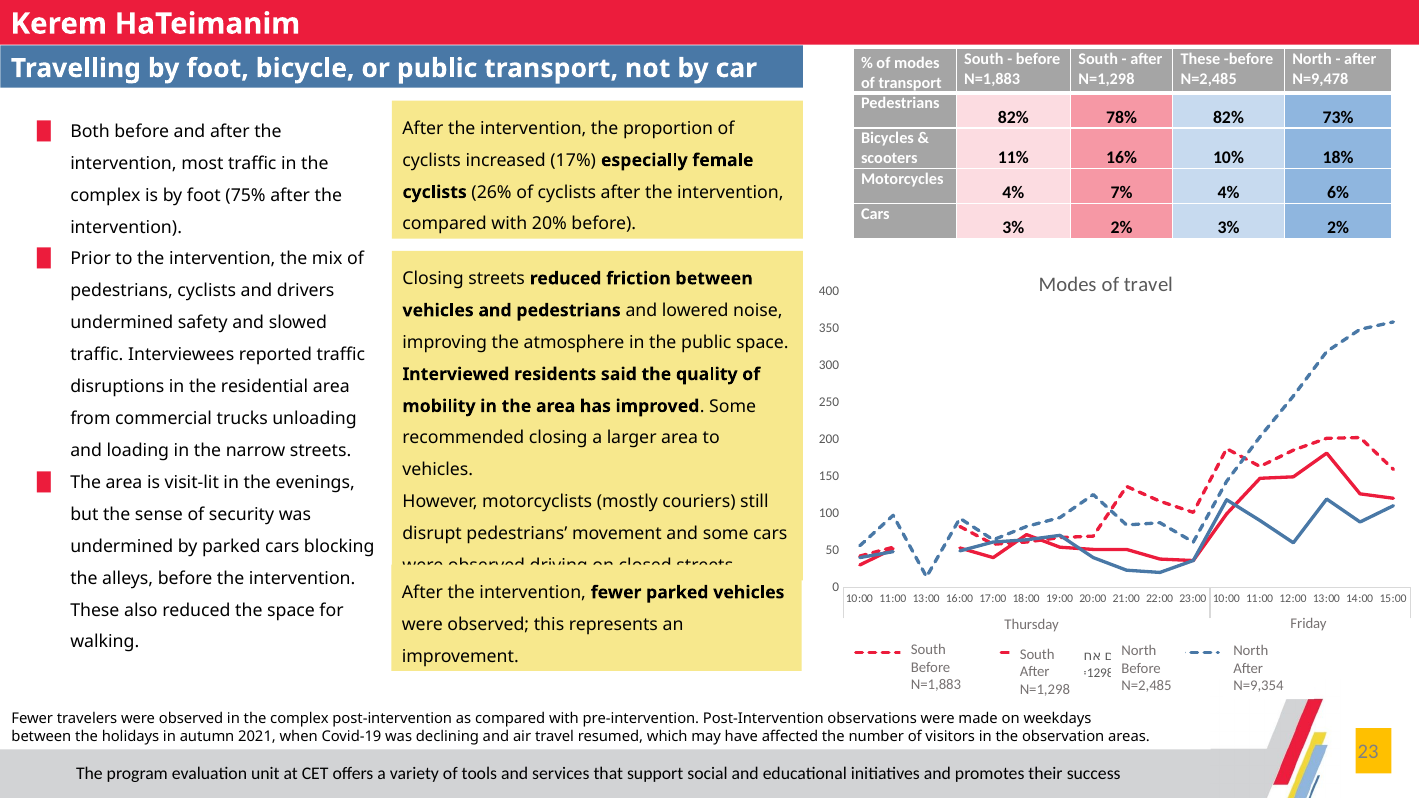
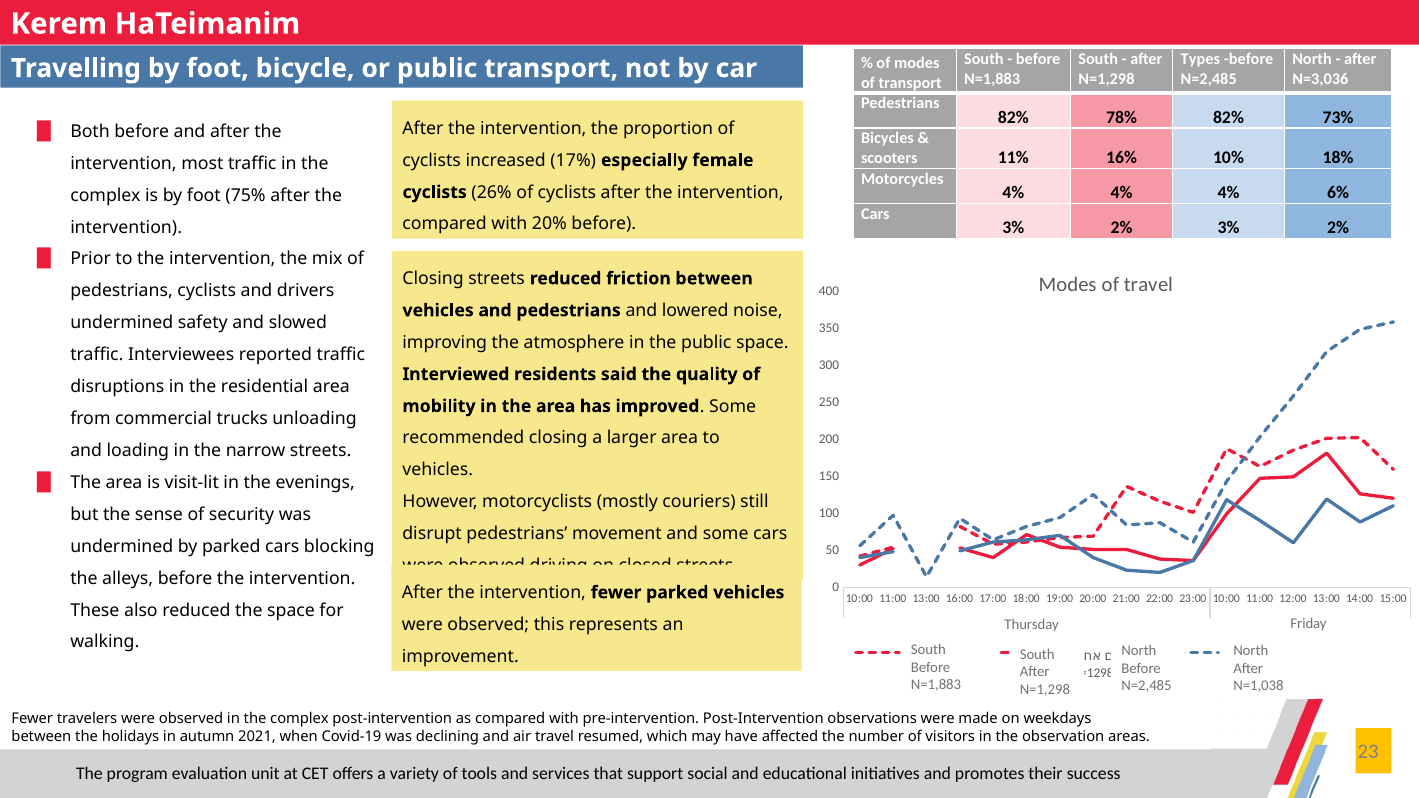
These: These -> Types (1200, 59)
N=9,478: N=9,478 -> N=3,036 (1320, 79)
7%: 7% -> 4% (1122, 193)
N=9,354: N=9,354 -> N=1,038 (1258, 686)
